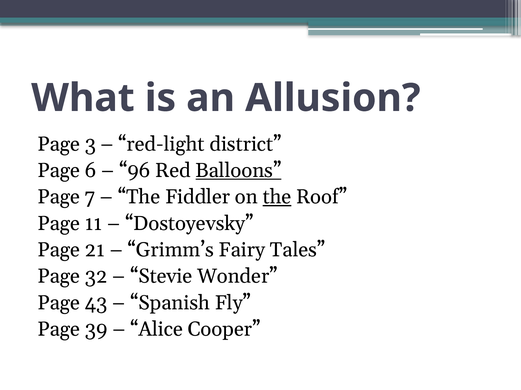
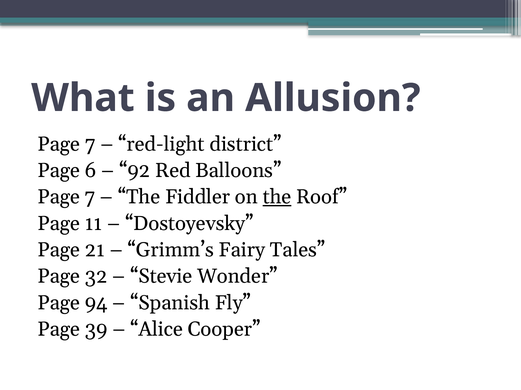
3: 3 -> 7 (90, 144)
96: 96 -> 92 (135, 171)
Balloons underline: present -> none (238, 171)
43: 43 -> 94 (96, 303)
